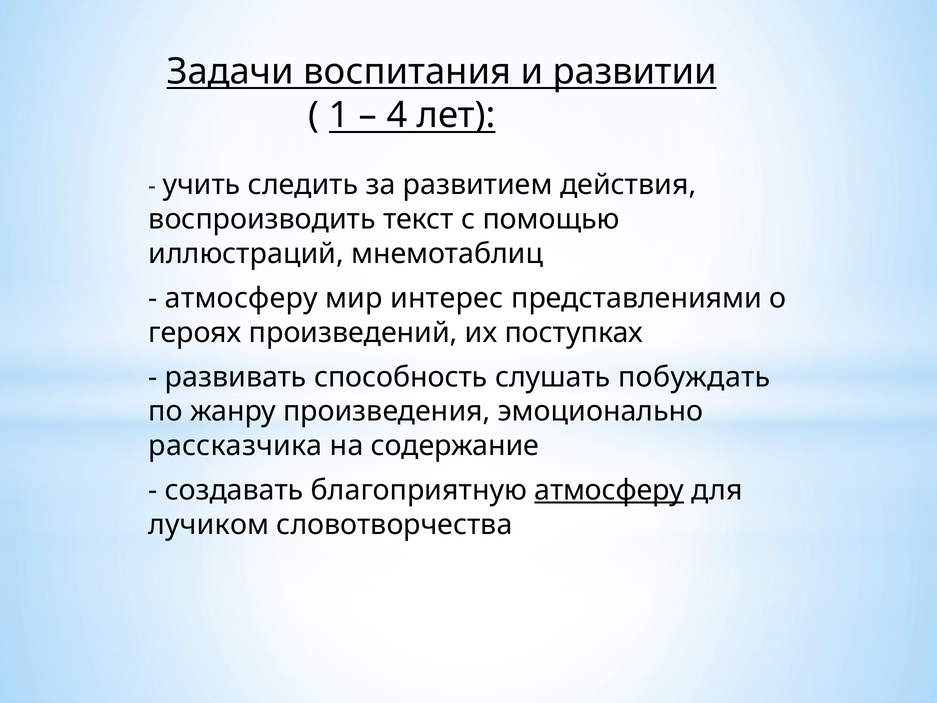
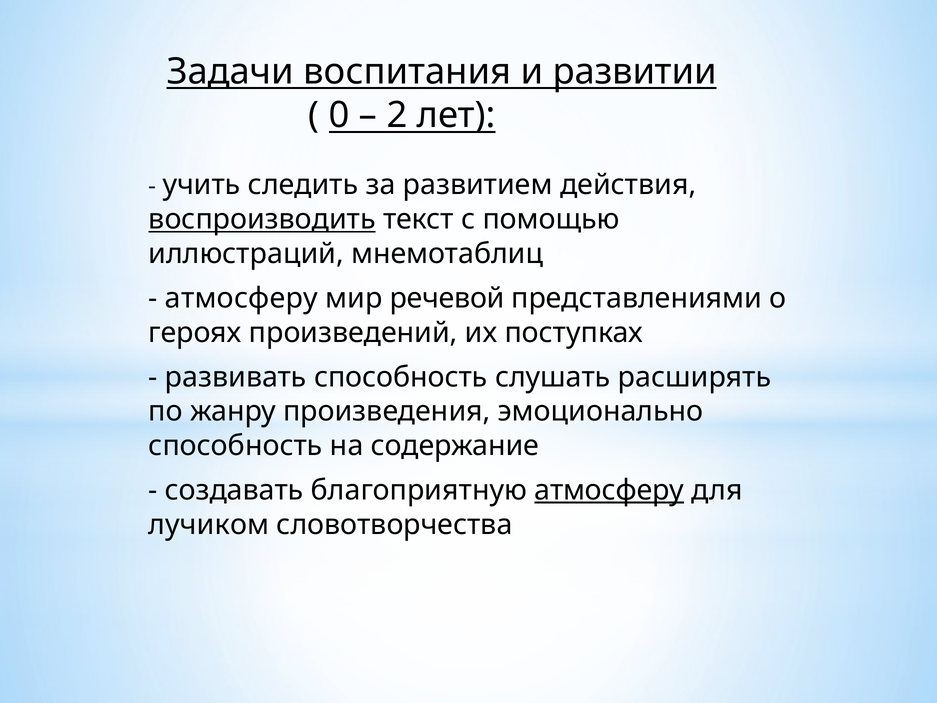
1: 1 -> 0 (339, 115)
4: 4 -> 2 (397, 115)
воспроизводить underline: none -> present (262, 219)
интерес: интерес -> речевой (447, 298)
побуждать: побуждать -> расширять (695, 377)
рассказчика: рассказчика -> способность (235, 446)
